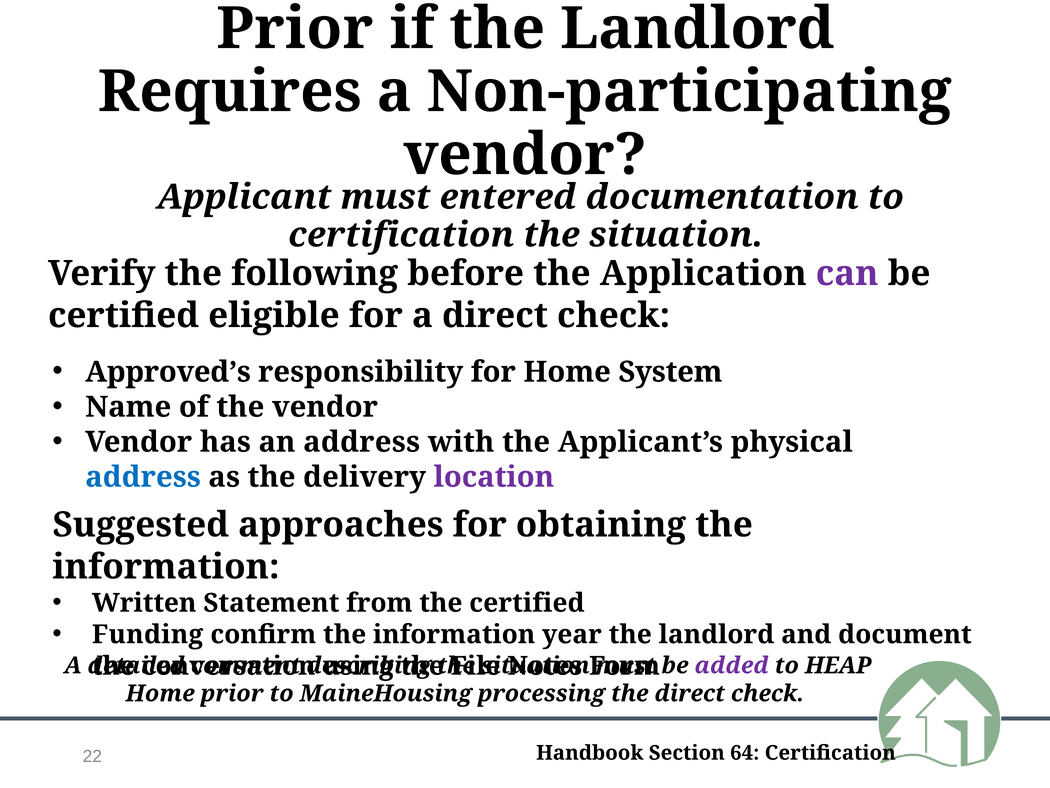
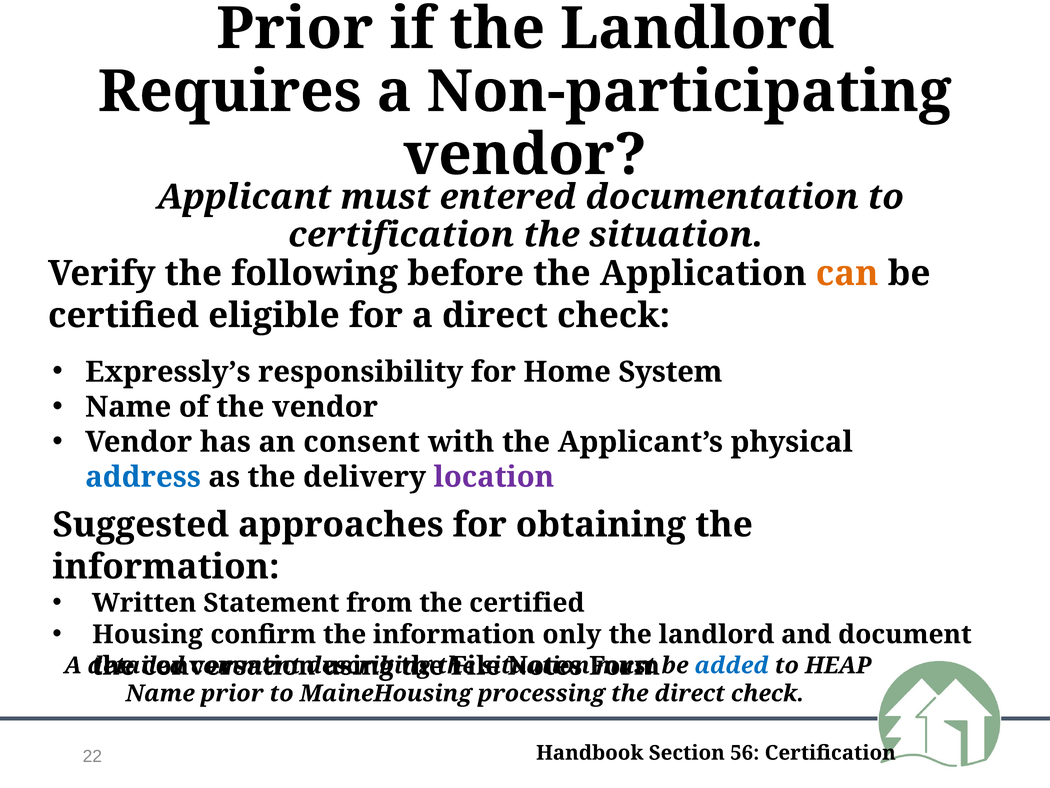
can colour: purple -> orange (847, 273)
Approved’s: Approved’s -> Expressly’s (168, 372)
an address: address -> consent (362, 442)
Funding: Funding -> Housing (148, 634)
year: year -> only (572, 634)
added colour: purple -> blue (732, 665)
Home: Home -> Name (160, 693)
64: 64 -> 56 (745, 752)
